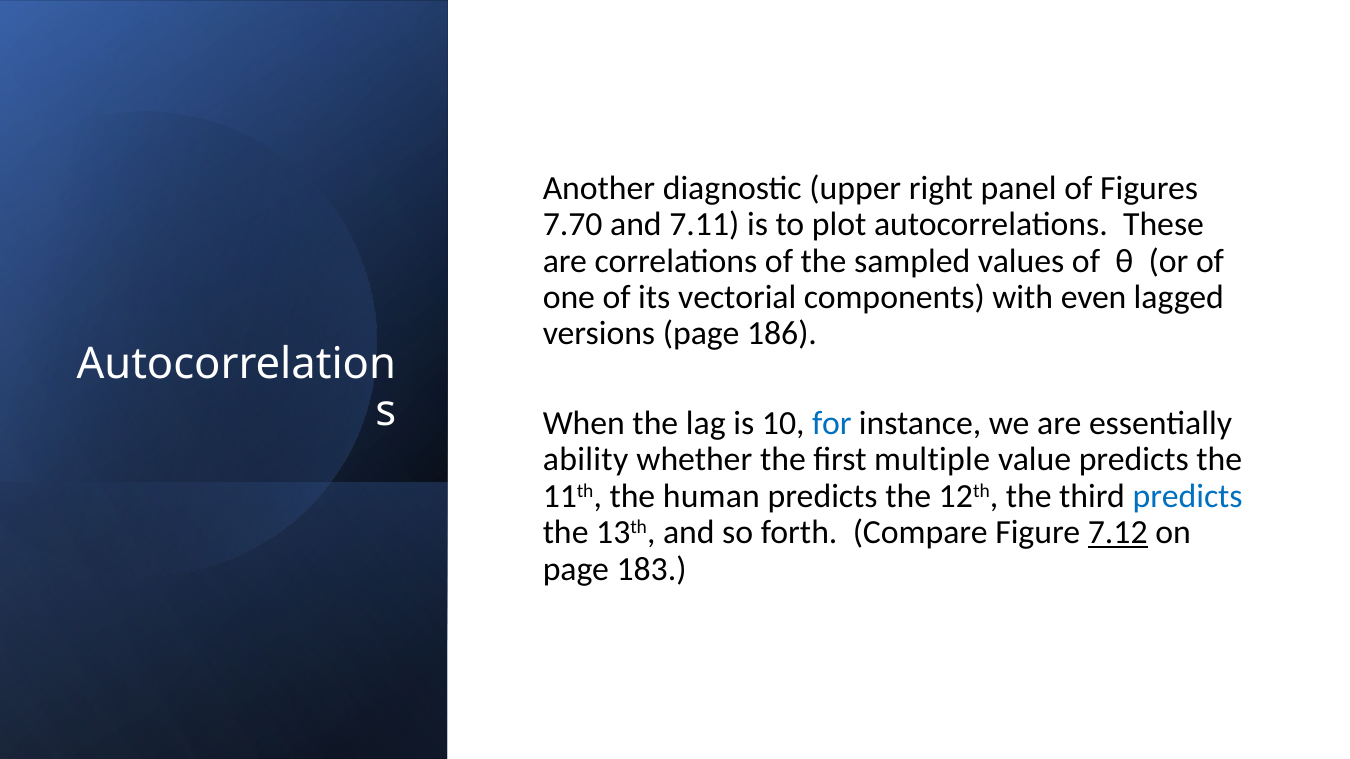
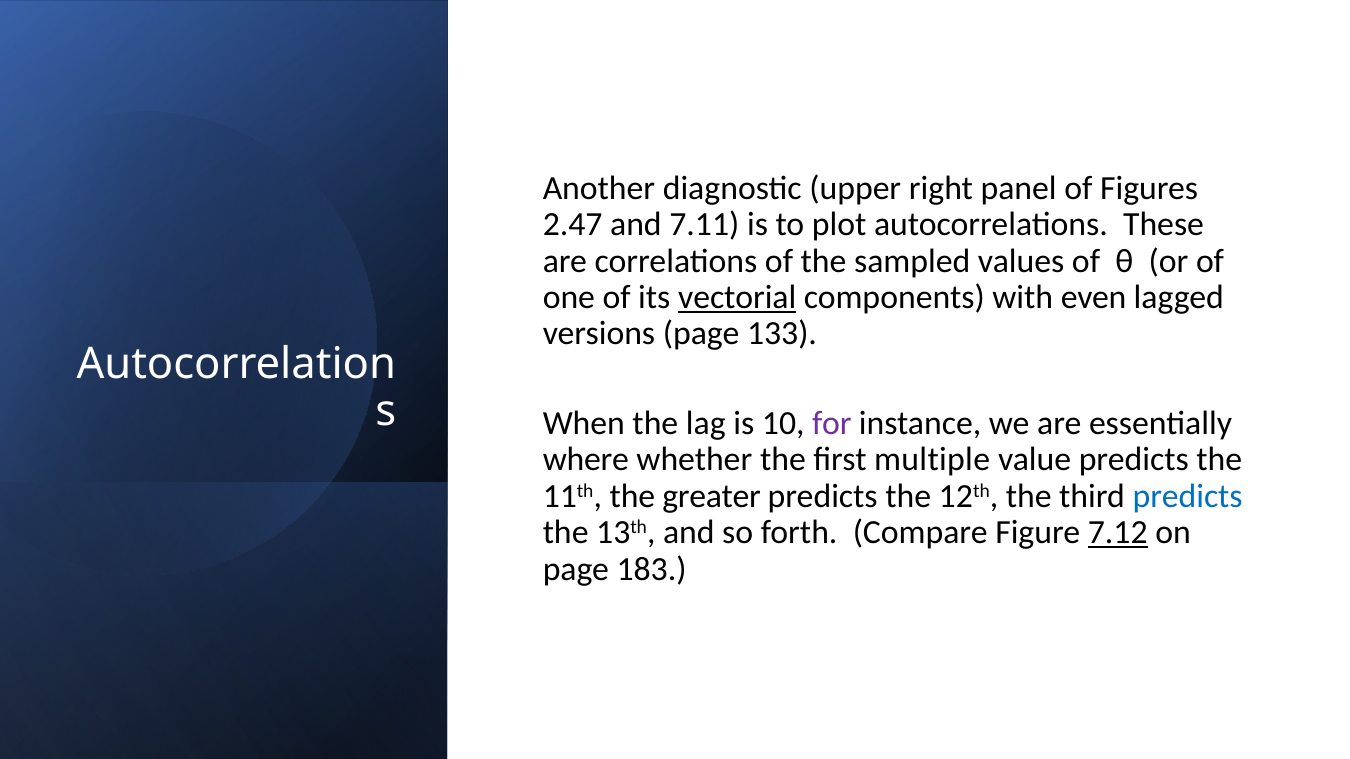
7.70: 7.70 -> 2.47 (573, 225)
vectorial underline: none -> present (737, 297)
186: 186 -> 133 (782, 334)
for colour: blue -> purple (832, 424)
ability: ability -> where (586, 460)
human: human -> greater (712, 496)
